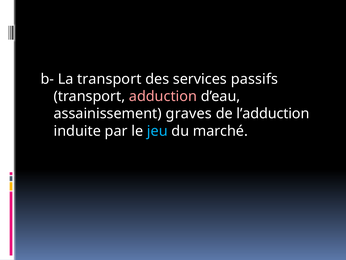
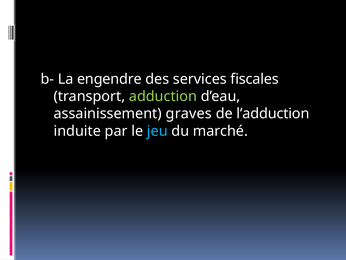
La transport: transport -> engendre (109, 79)
passifs: passifs -> fiscales (255, 79)
adduction colour: pink -> light green (163, 96)
